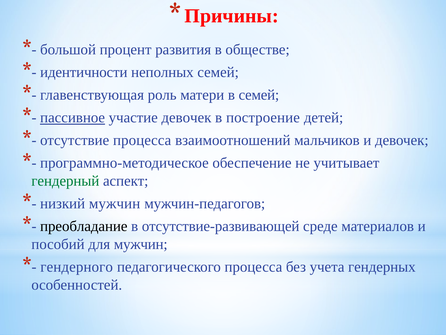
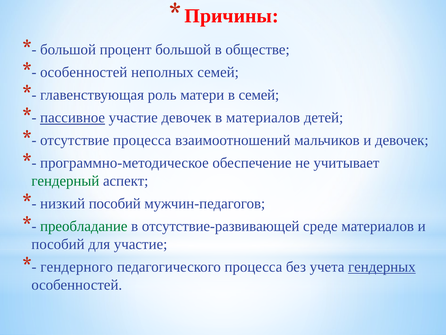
процент развития: развития -> большой (183, 49)
идентичности: идентичности -> особенностей (84, 72)
в построение: построение -> материалов (263, 117)
низкий мужчин: мужчин -> пособий (115, 203)
преобладание colour: black -> green (84, 226)
для мужчин: мужчин -> участие (141, 244)
гендерных underline: none -> present (382, 267)
